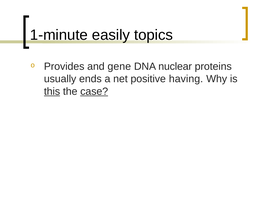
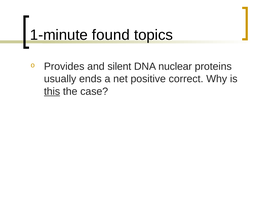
easily: easily -> found (111, 35)
gene: gene -> silent (119, 66)
having: having -> correct (186, 79)
case underline: present -> none (94, 91)
